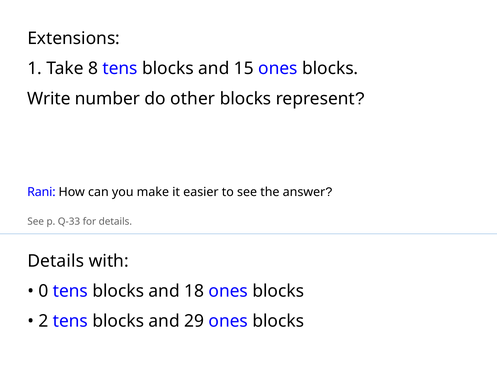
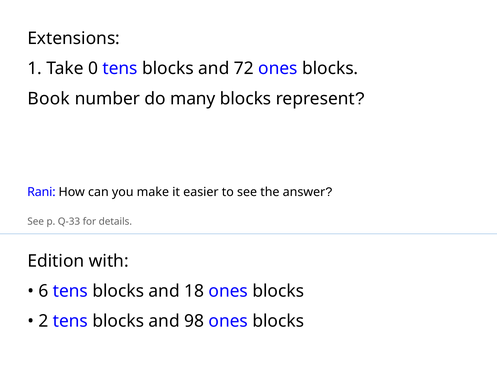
8: 8 -> 0 (93, 69)
15: 15 -> 72 (244, 69)
Write: Write -> Book (49, 99)
other: other -> many (193, 99)
Details: Details -> Edition (56, 261)
0: 0 -> 6 (43, 291)
29: 29 -> 98 (194, 321)
